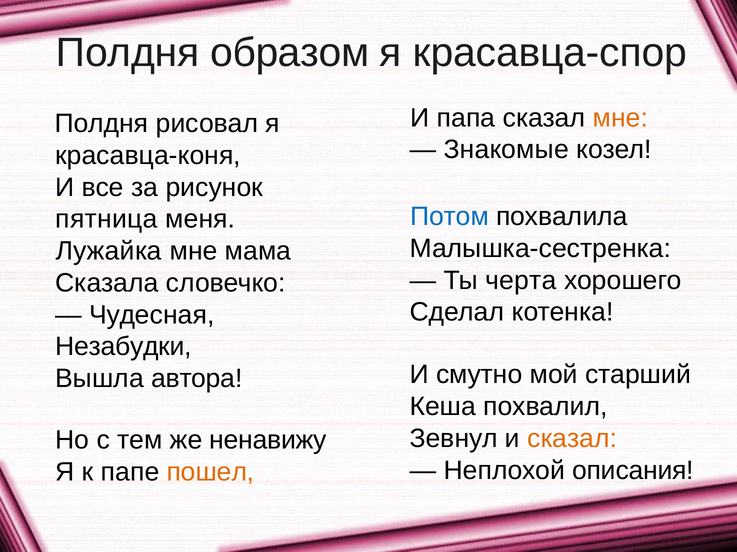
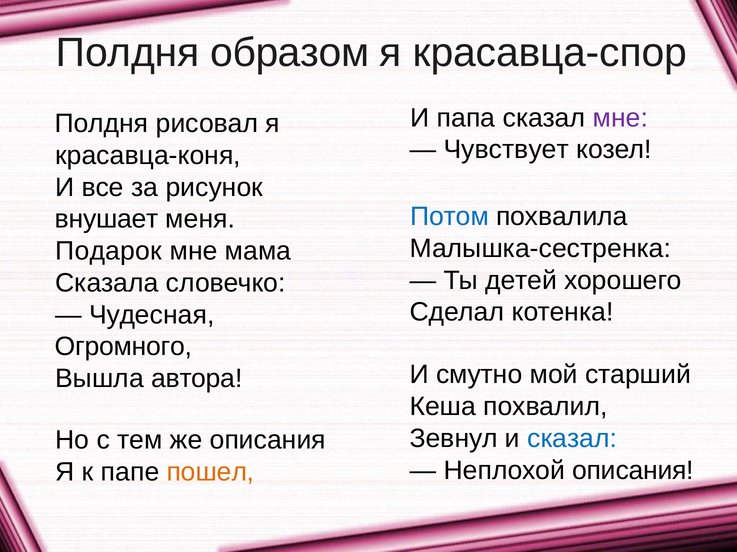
мне colour: orange -> purple (620, 118)
Знакомые: Знакомые -> Чувствует (506, 150)
пятница: пятница -> внушает (107, 220)
Лужайка: Лужайка -> Подарок (109, 251)
черта: черта -> детей (521, 281)
Незабудки: Незабудки -> Огромного (124, 347)
сказал colour: orange -> blue (572, 439)
же ненавижу: ненавижу -> описания (268, 440)
